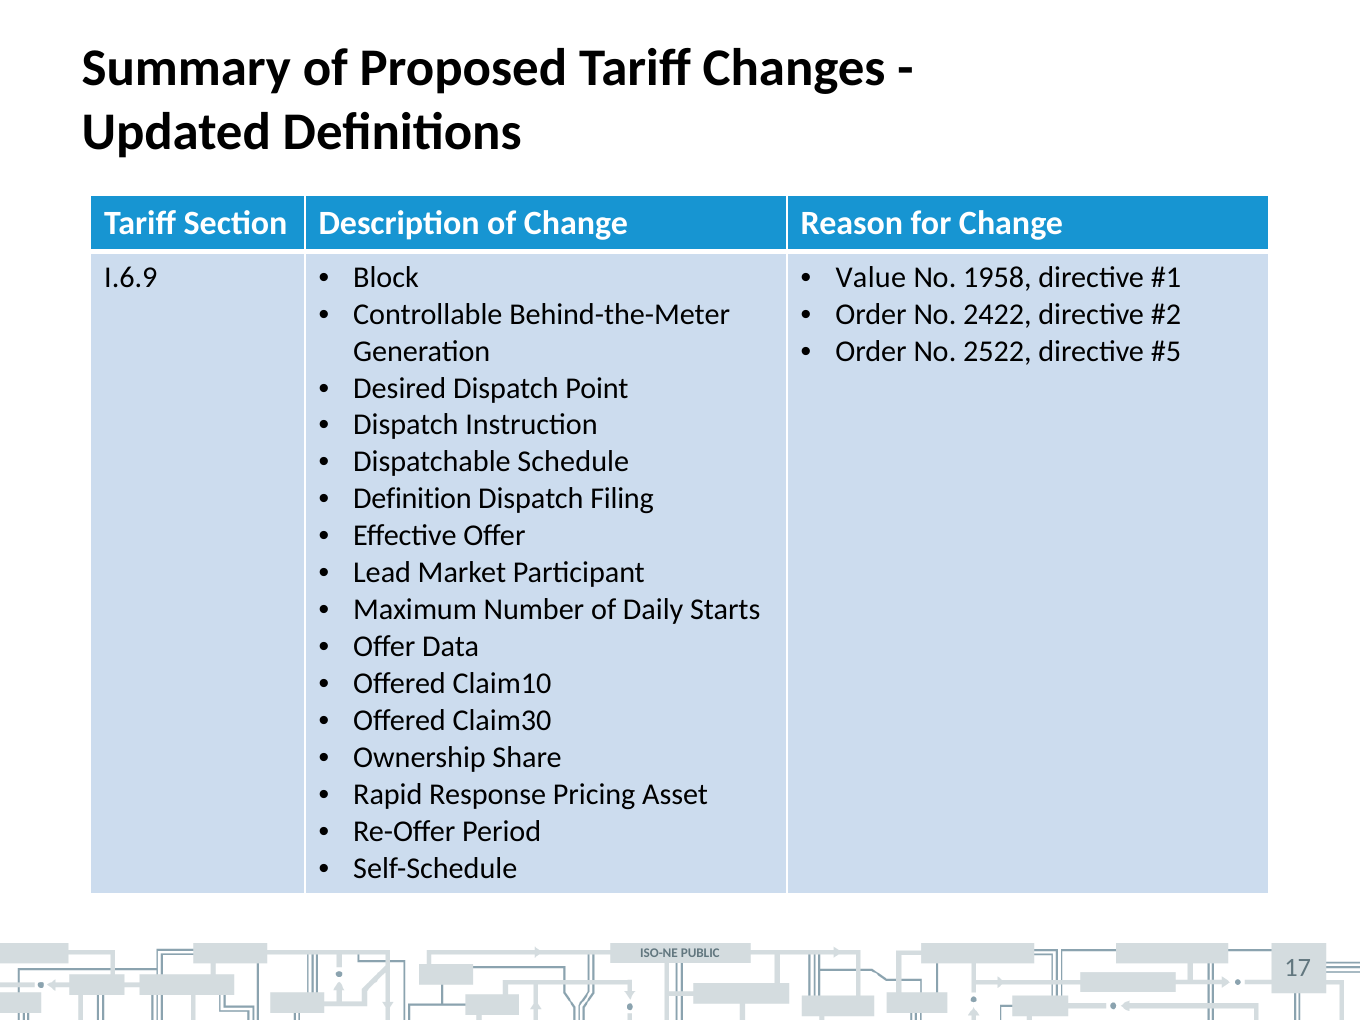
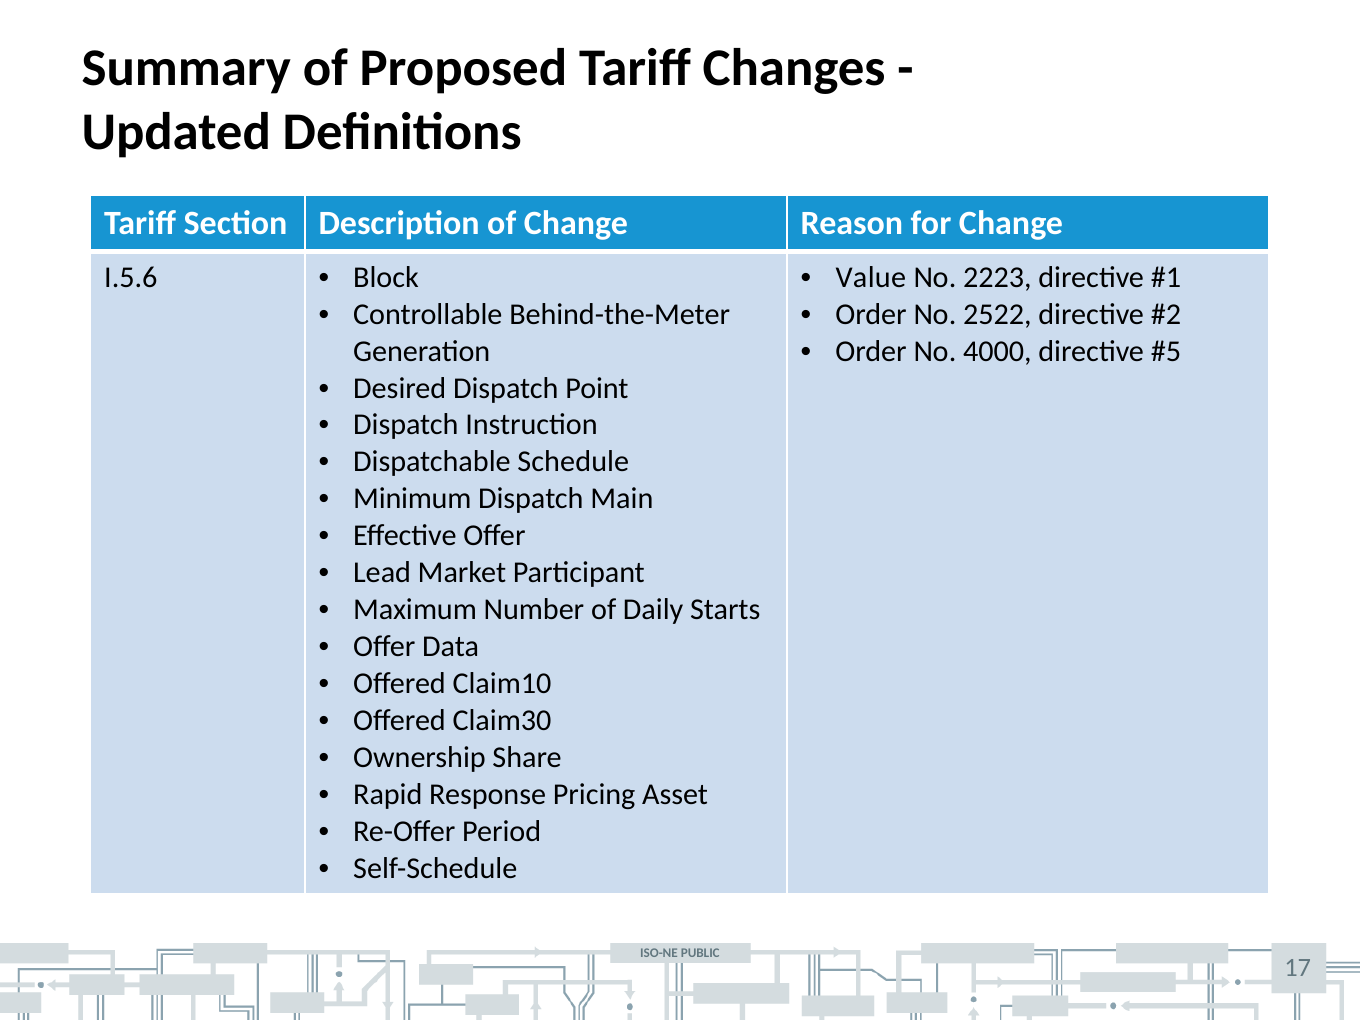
1958: 1958 -> 2223 (997, 277)
I.6.9: I.6.9 -> I.5.6 (131, 277)
2422: 2422 -> 2522 (997, 314)
2522: 2522 -> 4000 (997, 351)
Definition: Definition -> Minimum (412, 499)
Filing: Filing -> Main (622, 499)
